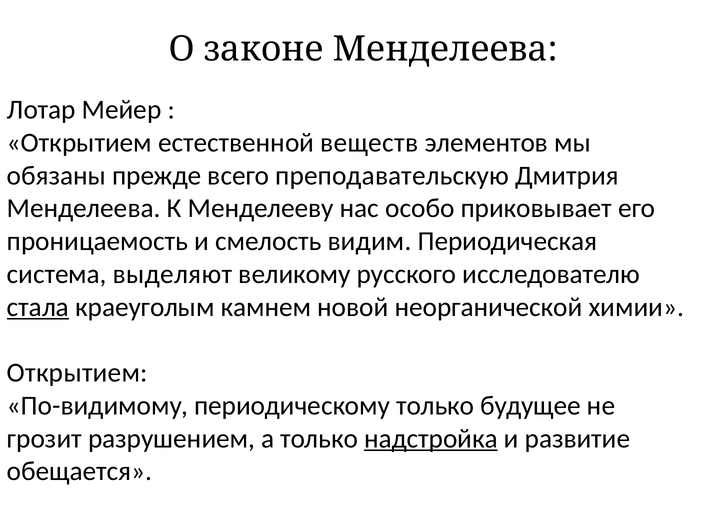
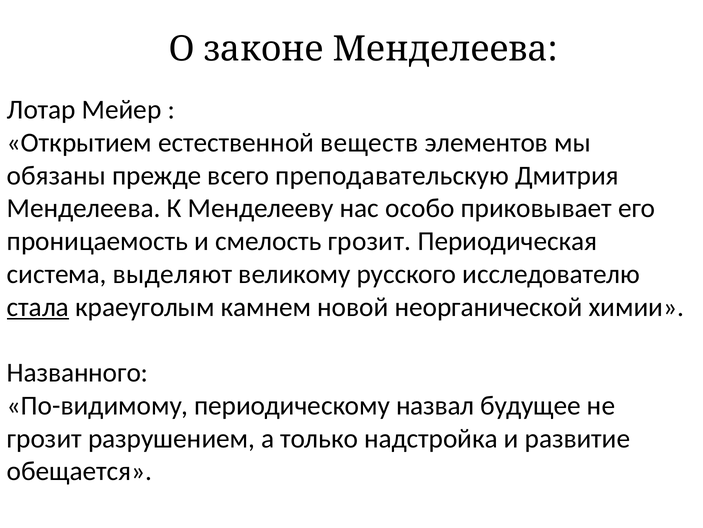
смелость видим: видим -> грозит (369, 241)
Открытием: Открытием -> Названного (77, 372)
периодическому только: только -> назвал (435, 405)
надстройка underline: present -> none (431, 438)
